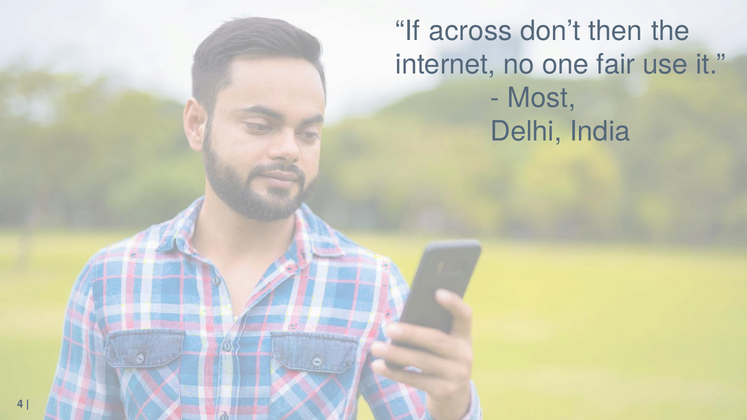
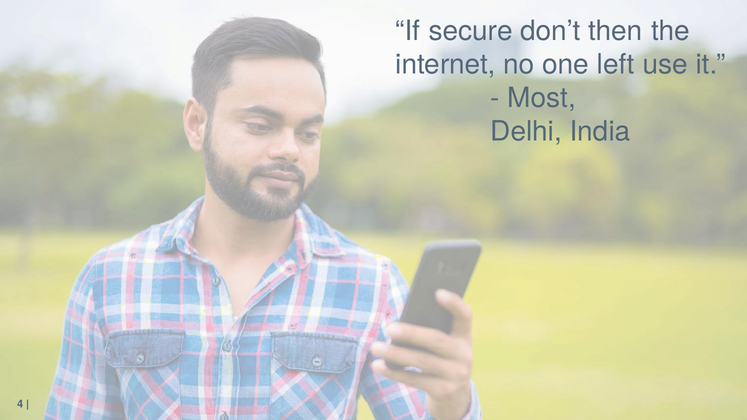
across: across -> secure (471, 31)
fair: fair -> left (616, 64)
